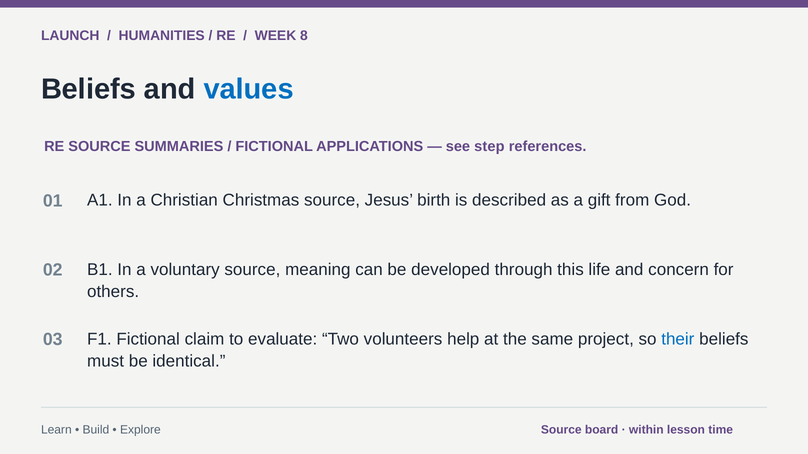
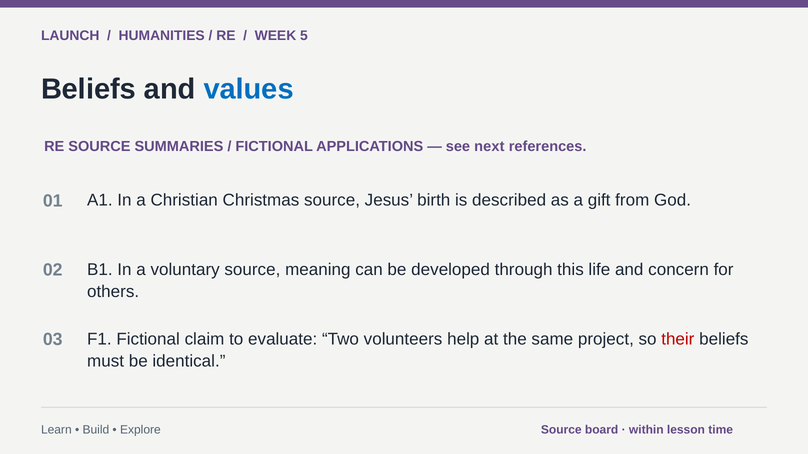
8: 8 -> 5 (304, 36)
step: step -> next (489, 147)
their colour: blue -> red (678, 339)
